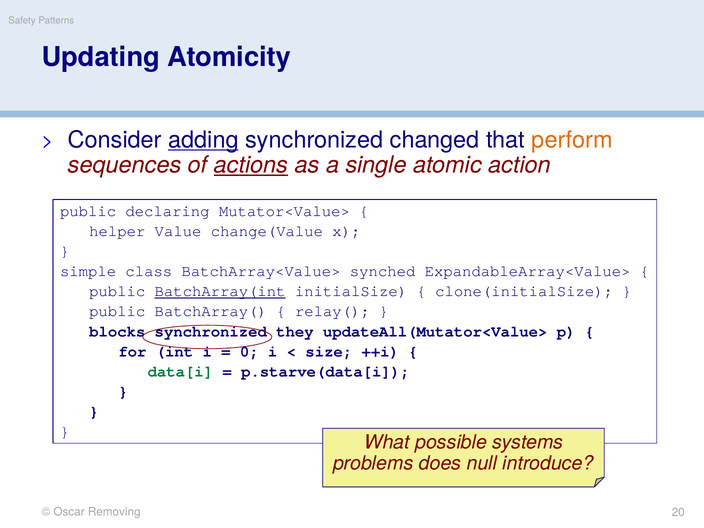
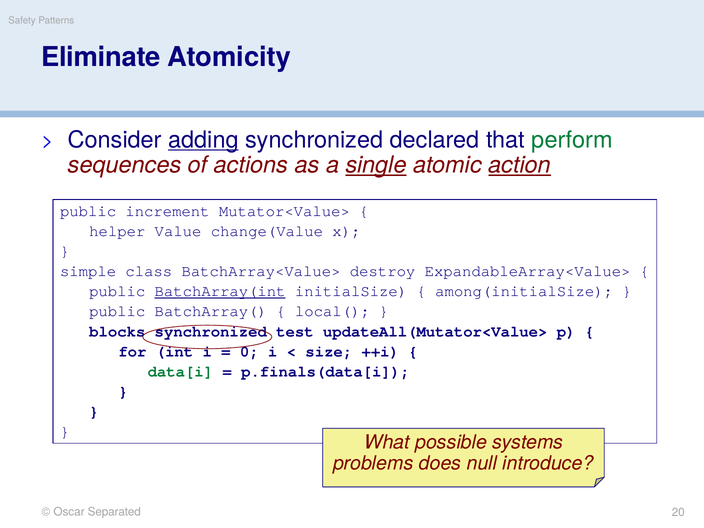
Updating: Updating -> Eliminate (101, 57)
changed: changed -> declared (435, 140)
perform colour: orange -> green (572, 140)
actions underline: present -> none (251, 165)
single underline: none -> present (376, 165)
action underline: none -> present (520, 165)
declaring: declaring -> increment (168, 211)
synched: synched -> destroy (383, 271)
clone(initialSize: clone(initialSize -> among(initialSize (524, 291)
relay(: relay( -> local( (332, 311)
they: they -> test (295, 331)
p.starve(data[i: p.starve(data[i -> p.finals(data[i (325, 371)
Removing: Removing -> Separated (114, 512)
